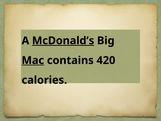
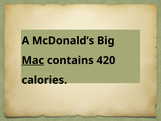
McDonald’s underline: present -> none (63, 41)
